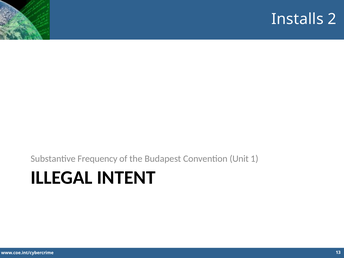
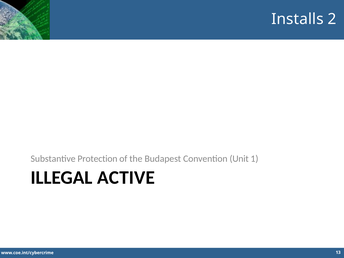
Frequency: Frequency -> Protection (97, 159)
INTENT: INTENT -> ACTIVE (126, 178)
